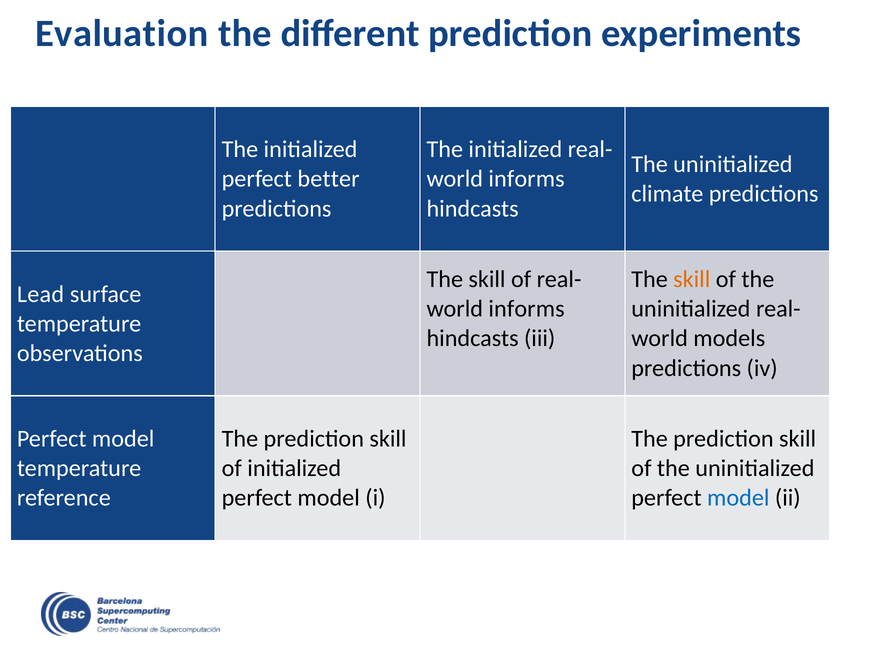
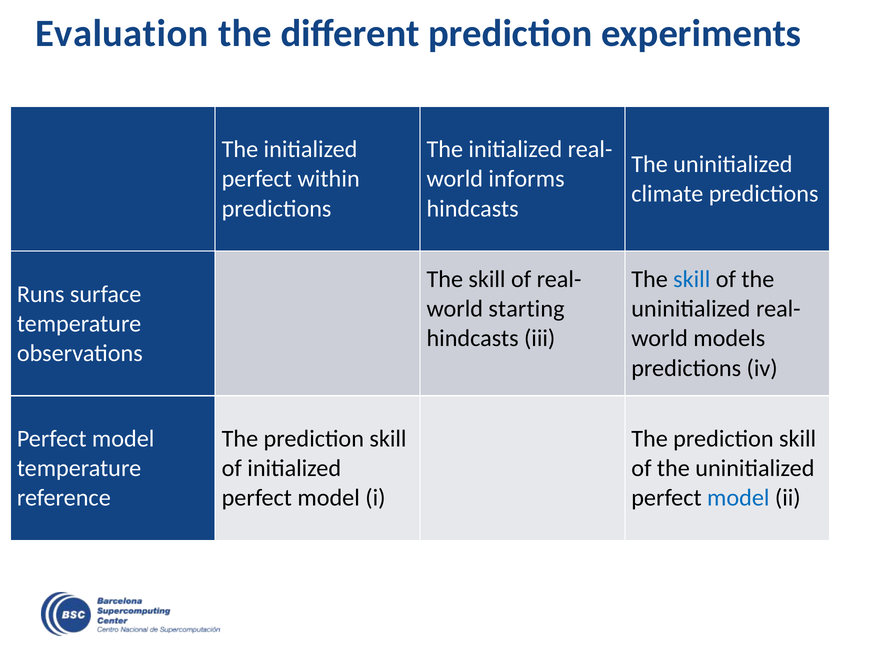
better: better -> within (329, 179)
skill colour: orange -> blue (692, 280)
Lead: Lead -> Runs (41, 294)
informs: informs -> starting (527, 309)
